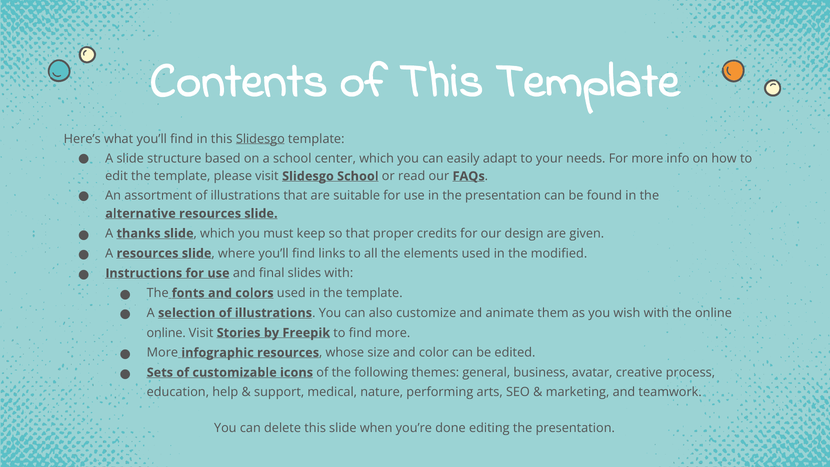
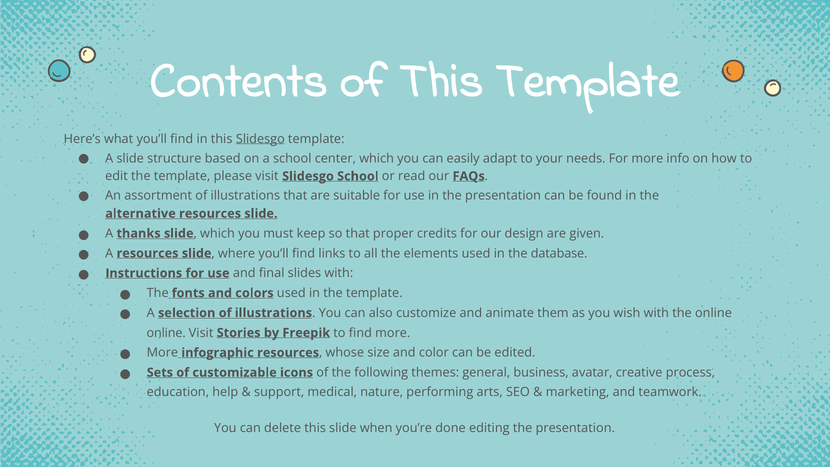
modified: modified -> database (559, 253)
